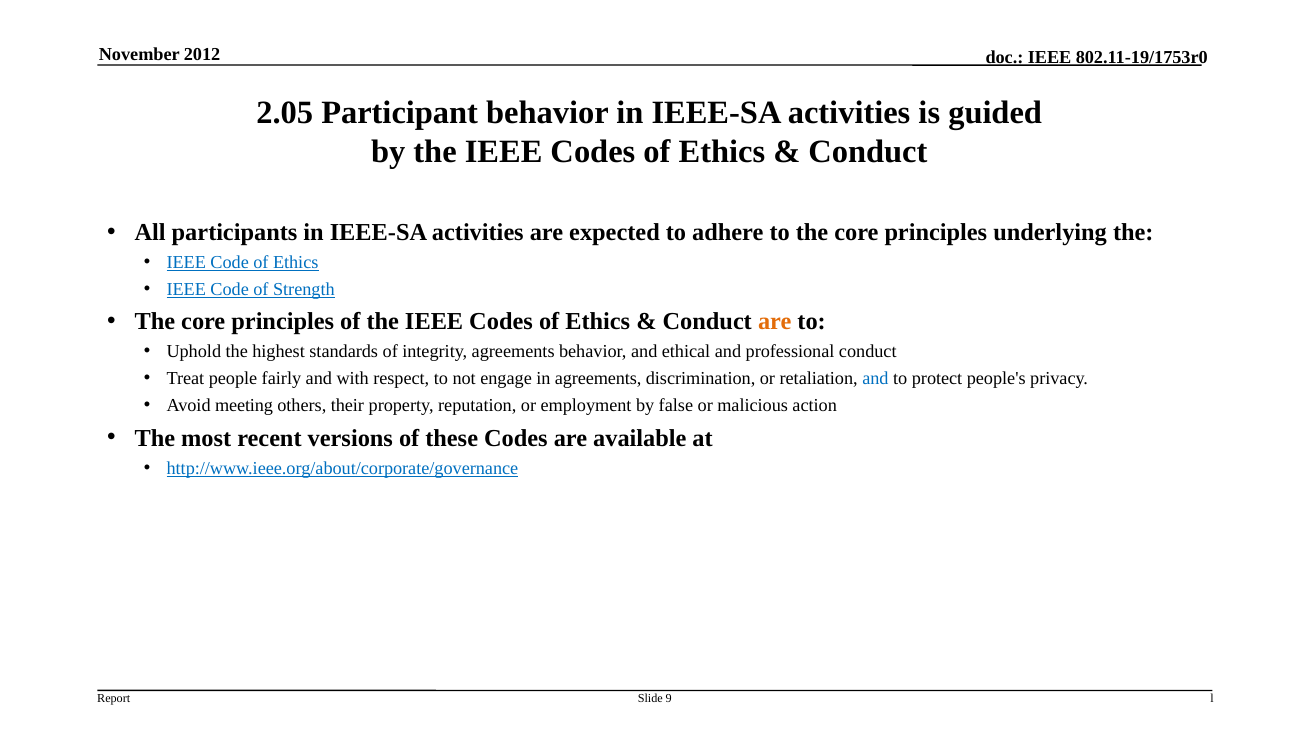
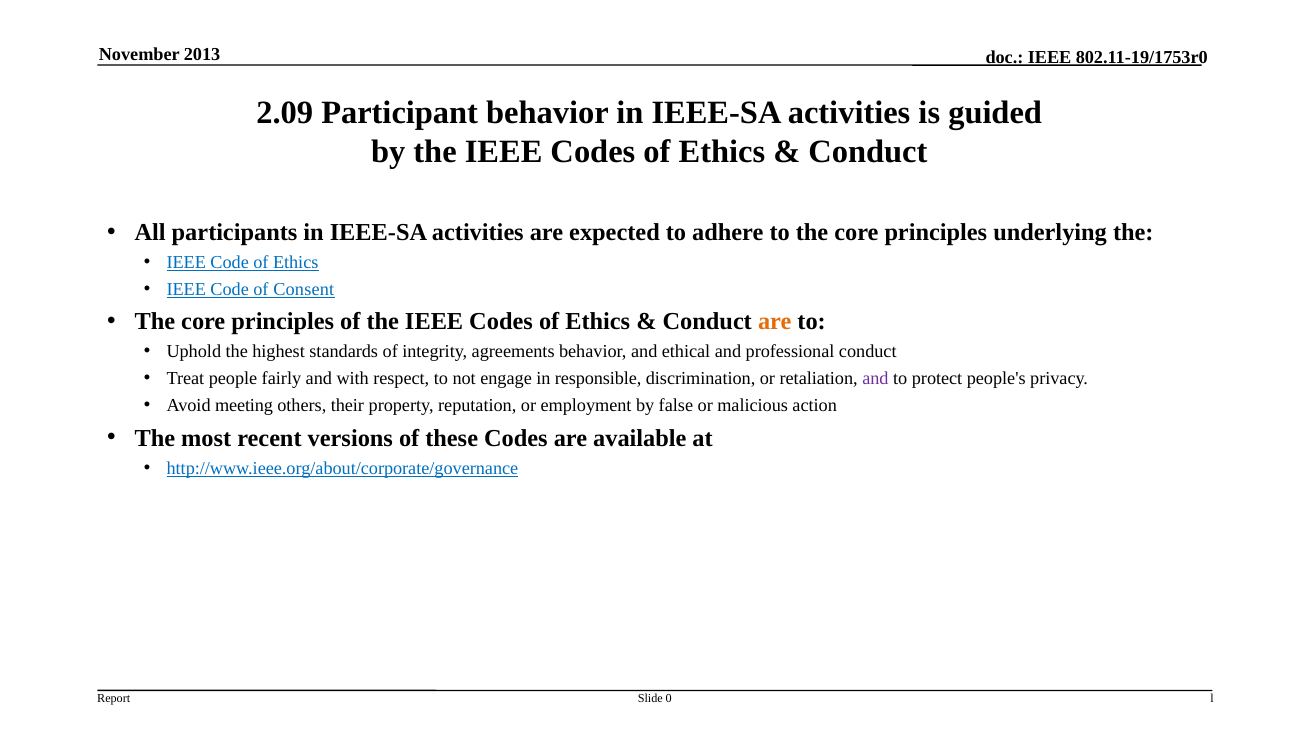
2012: 2012 -> 2013 (202, 55)
2.05: 2.05 -> 2.09 (285, 113)
Strength: Strength -> Consent (304, 289)
in agreements: agreements -> responsible (598, 379)
and colour: blue -> purple (875, 379)
9: 9 -> 0 (669, 698)
